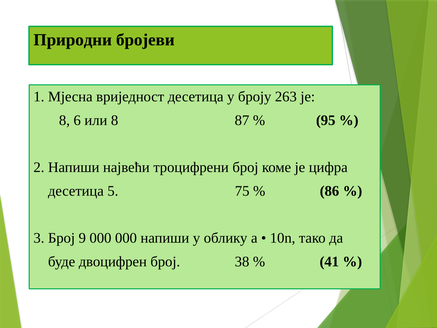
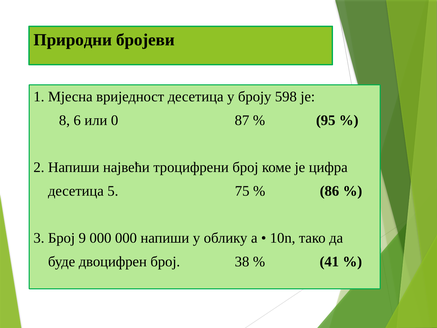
263: 263 -> 598 (286, 97)
или 8: 8 -> 0 (115, 120)
